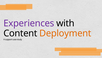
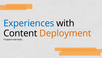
Experiences colour: purple -> blue (29, 23)
